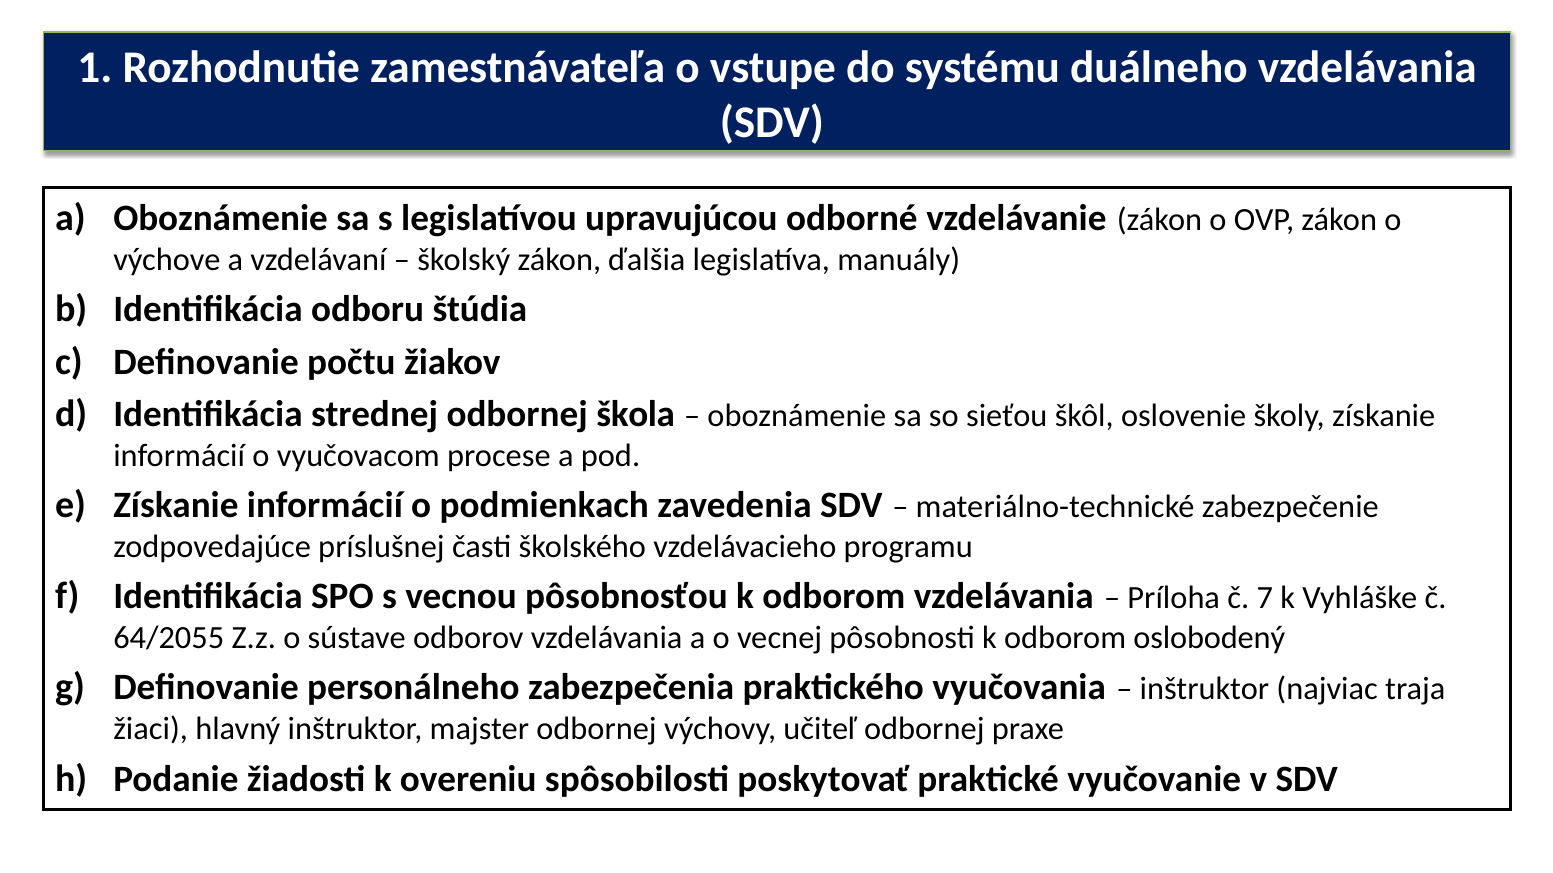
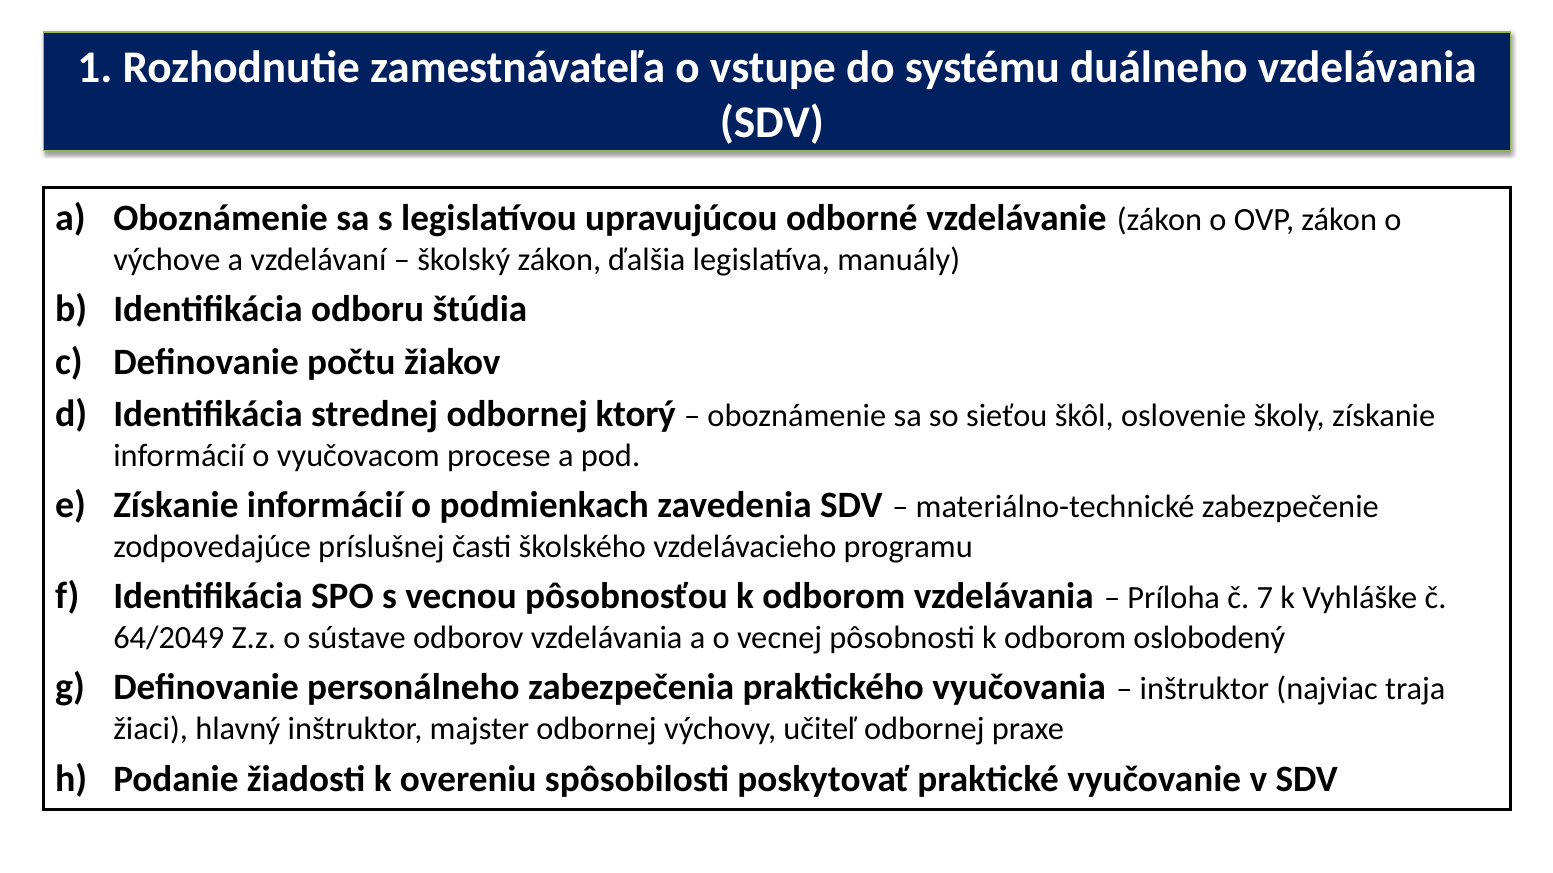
škola: škola -> ktorý (636, 415)
64/2055: 64/2055 -> 64/2049 (169, 638)
